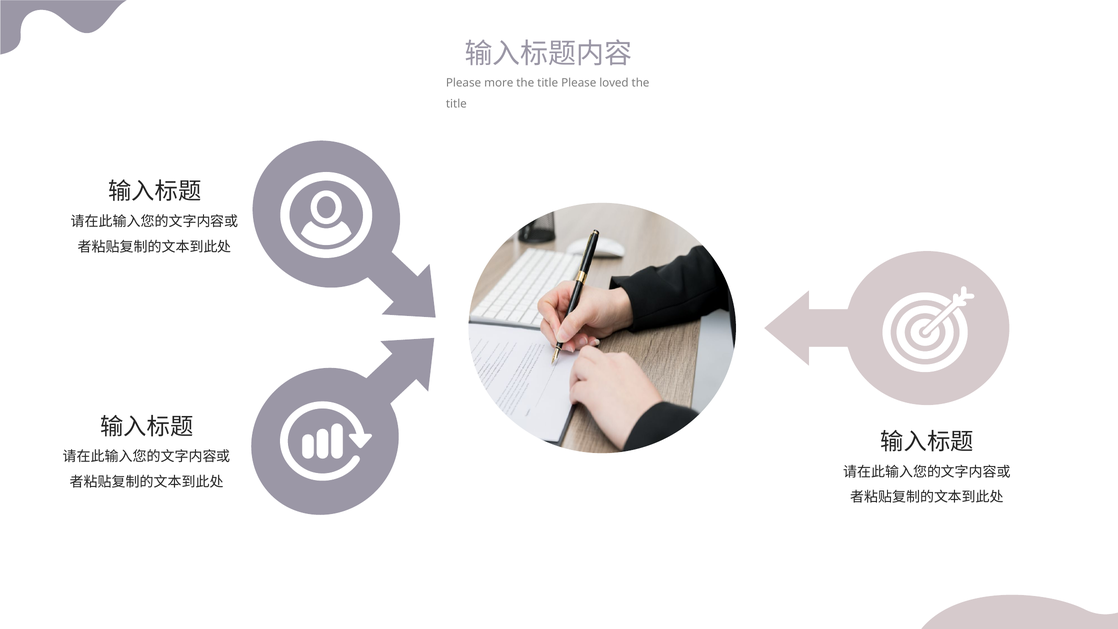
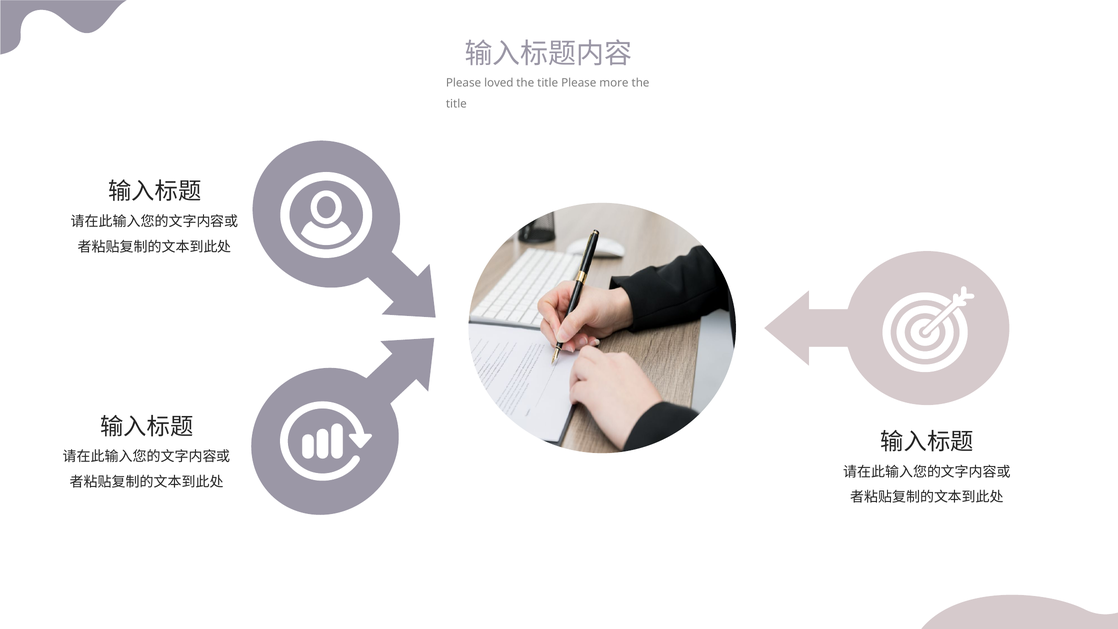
more: more -> loved (499, 83)
loved: loved -> more (614, 83)
